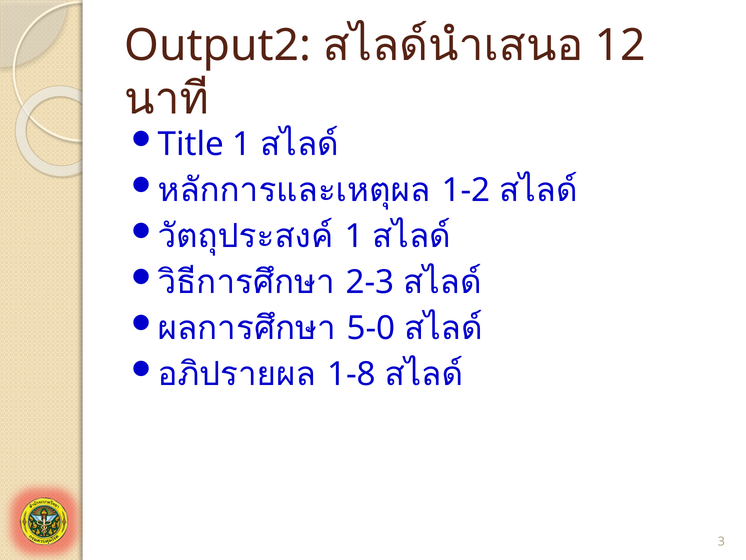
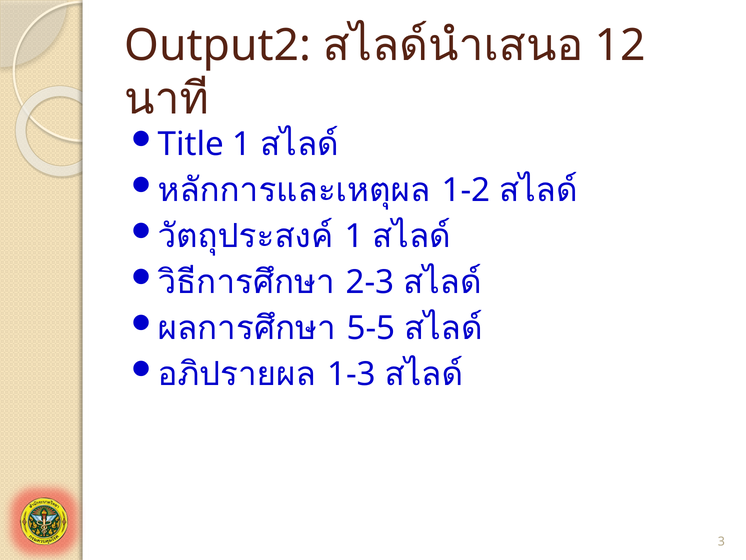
5-0: 5-0 -> 5-5 (371, 328)
1-8: 1-8 -> 1-3 (352, 374)
